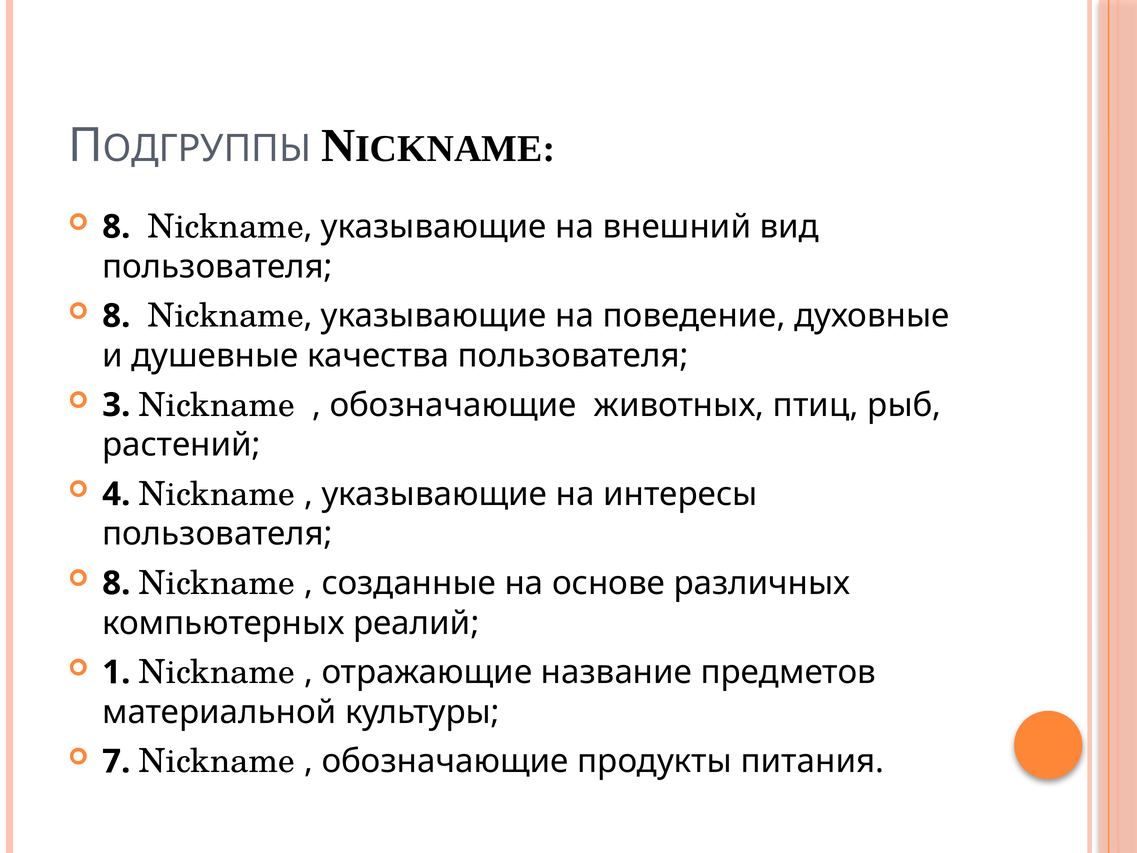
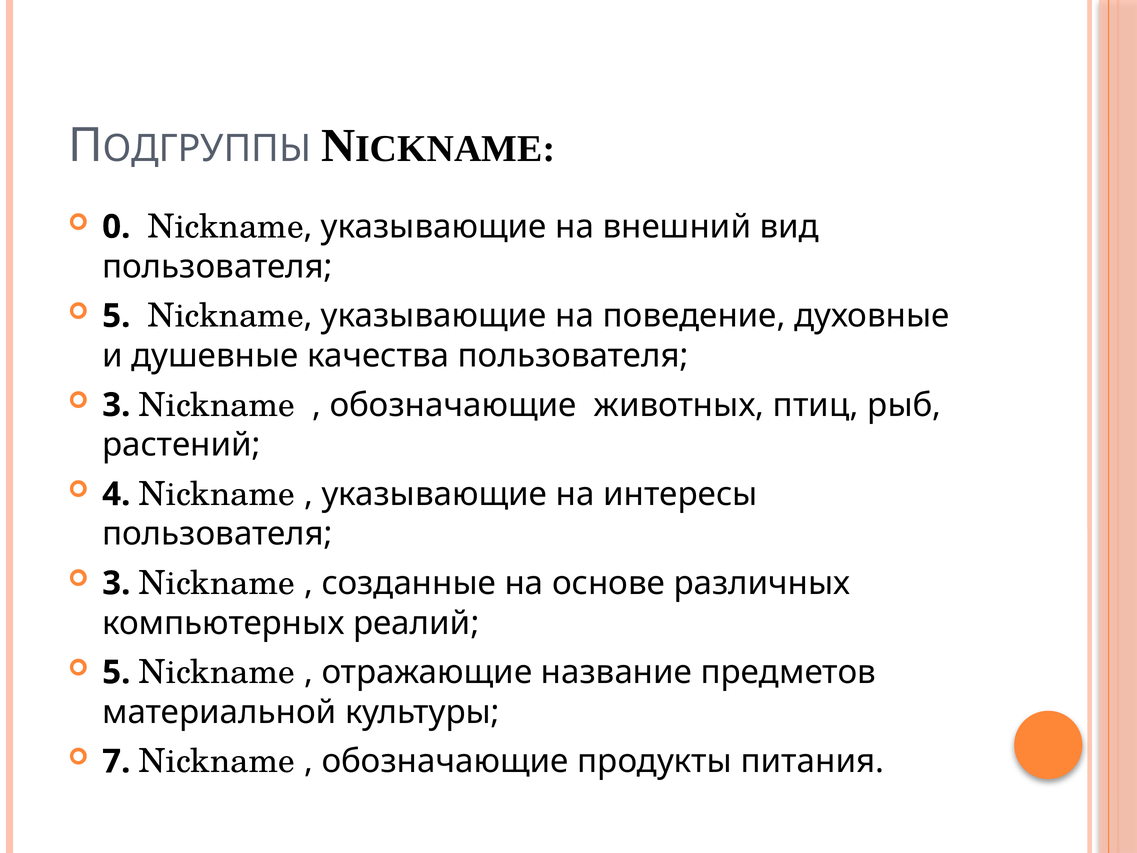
8: 8 -> 0 (116, 227)
8: 8 -> 5 (116, 316)
8: 8 -> 3 (116, 583)
1: 1 -> 5 (116, 672)
